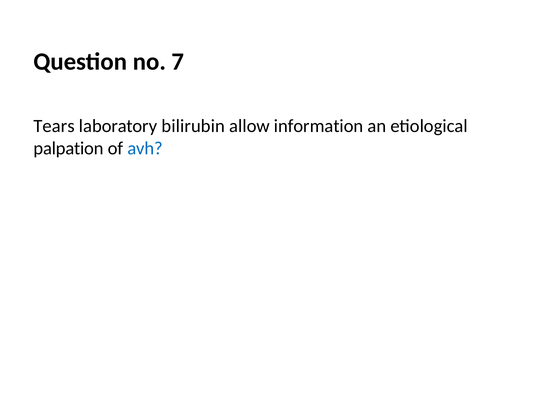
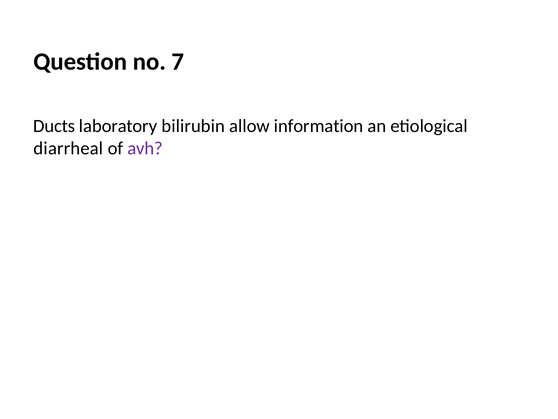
Tears: Tears -> Ducts (54, 126)
palpation: palpation -> diarrheal (68, 148)
avh colour: blue -> purple (145, 148)
